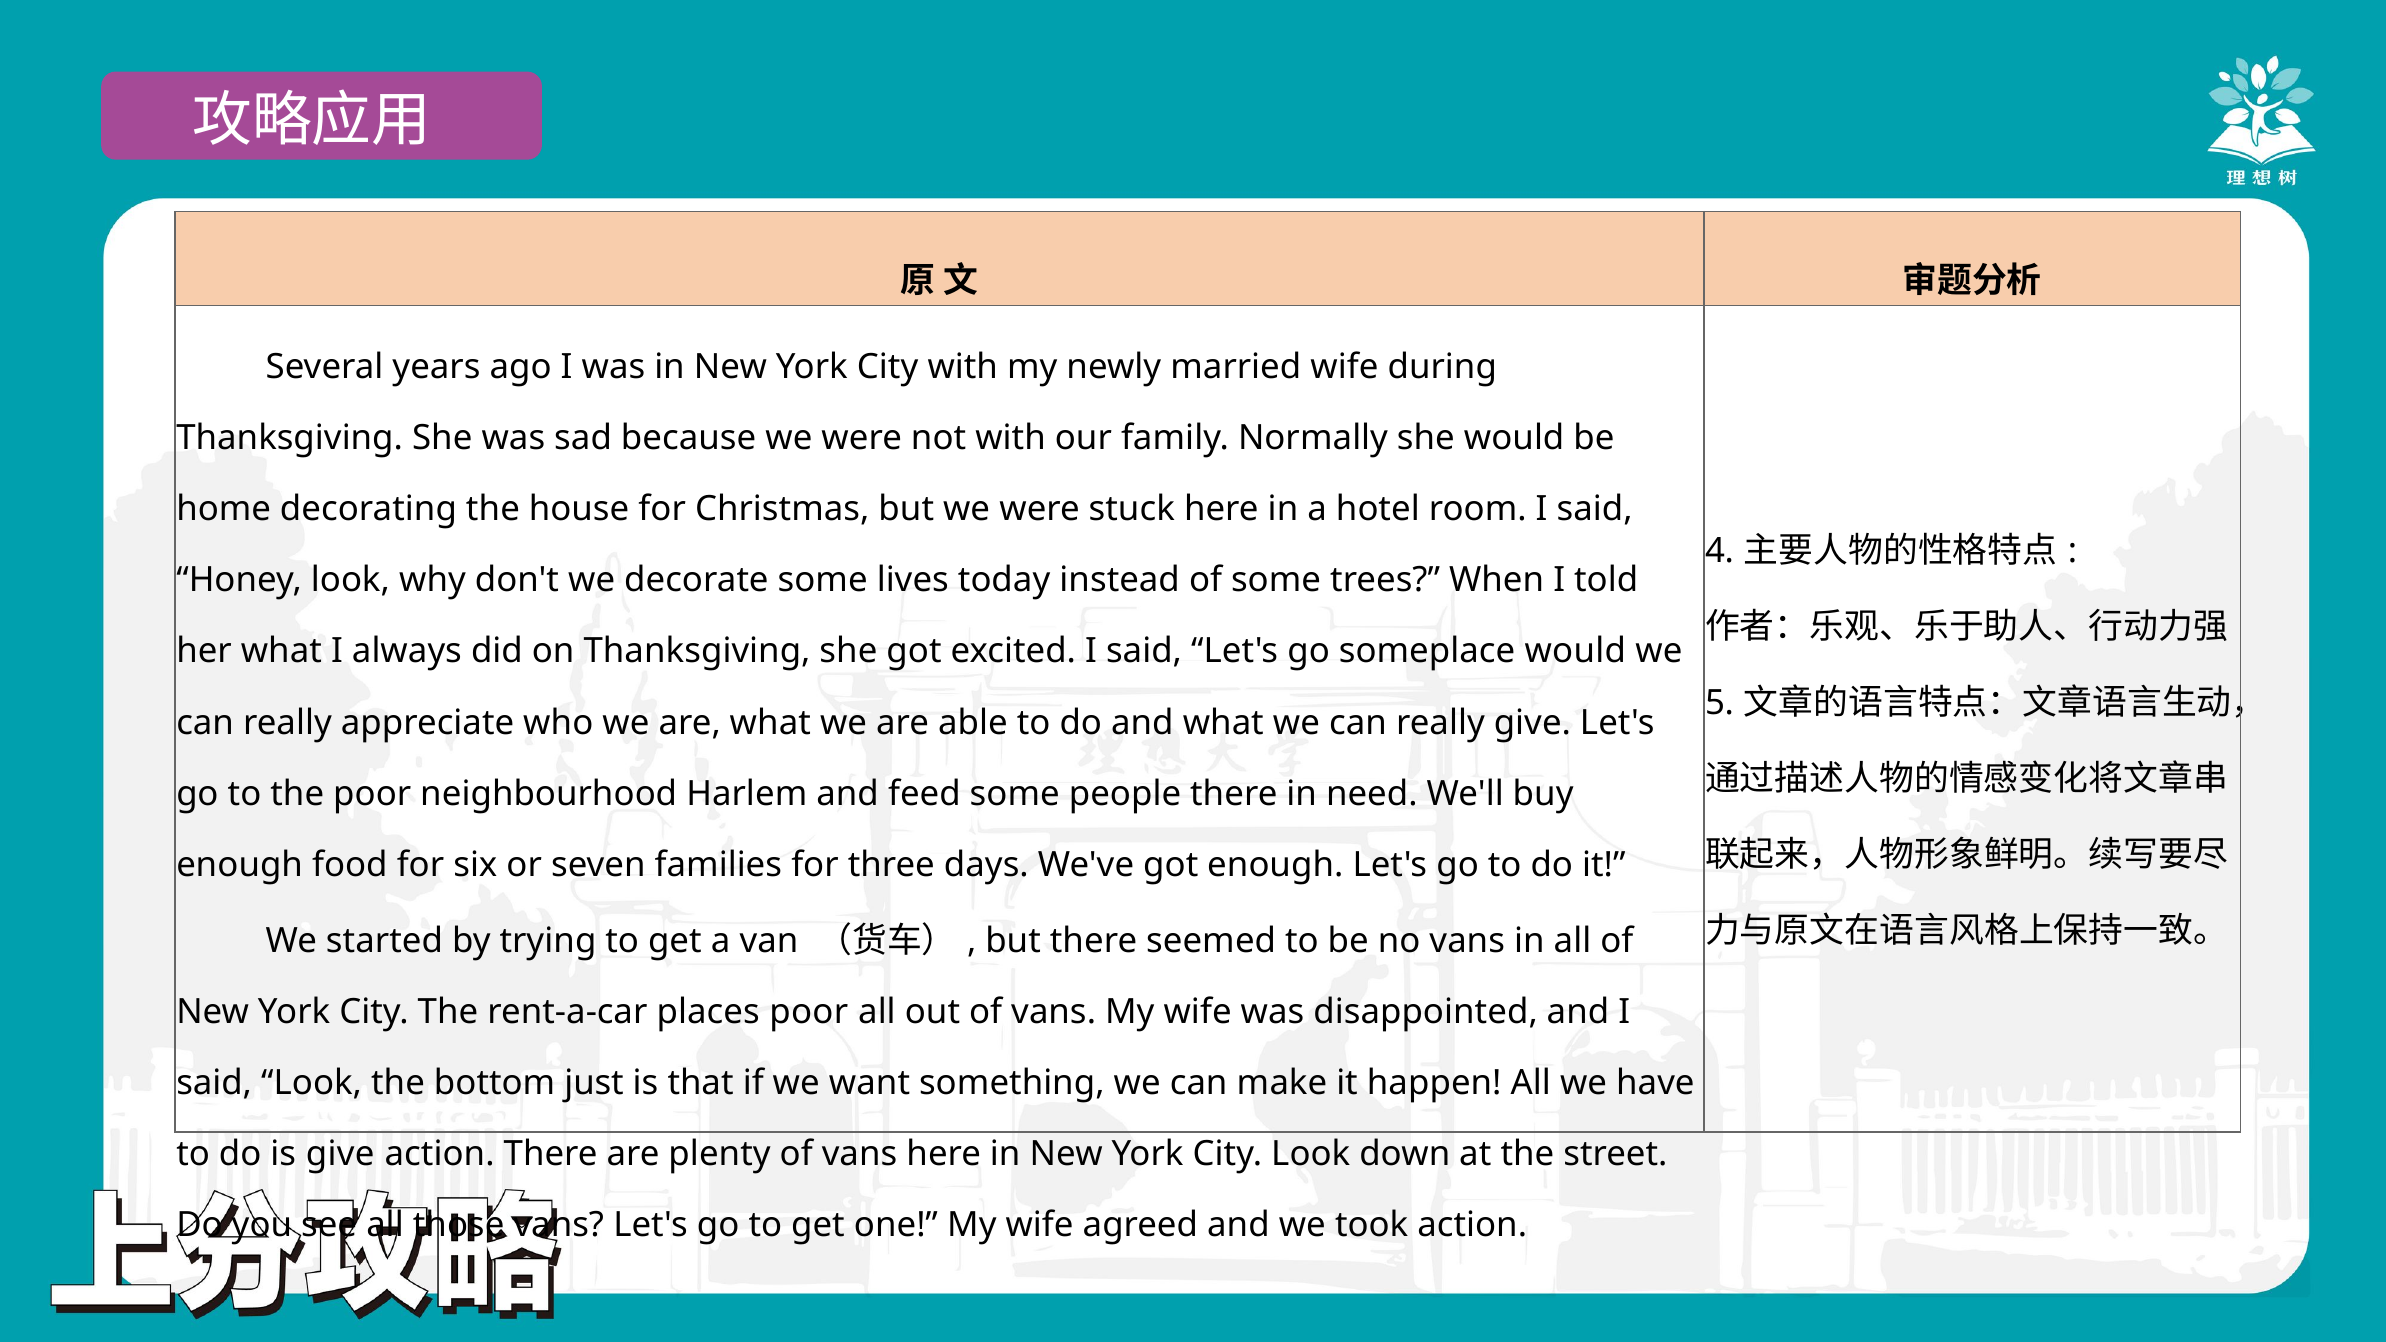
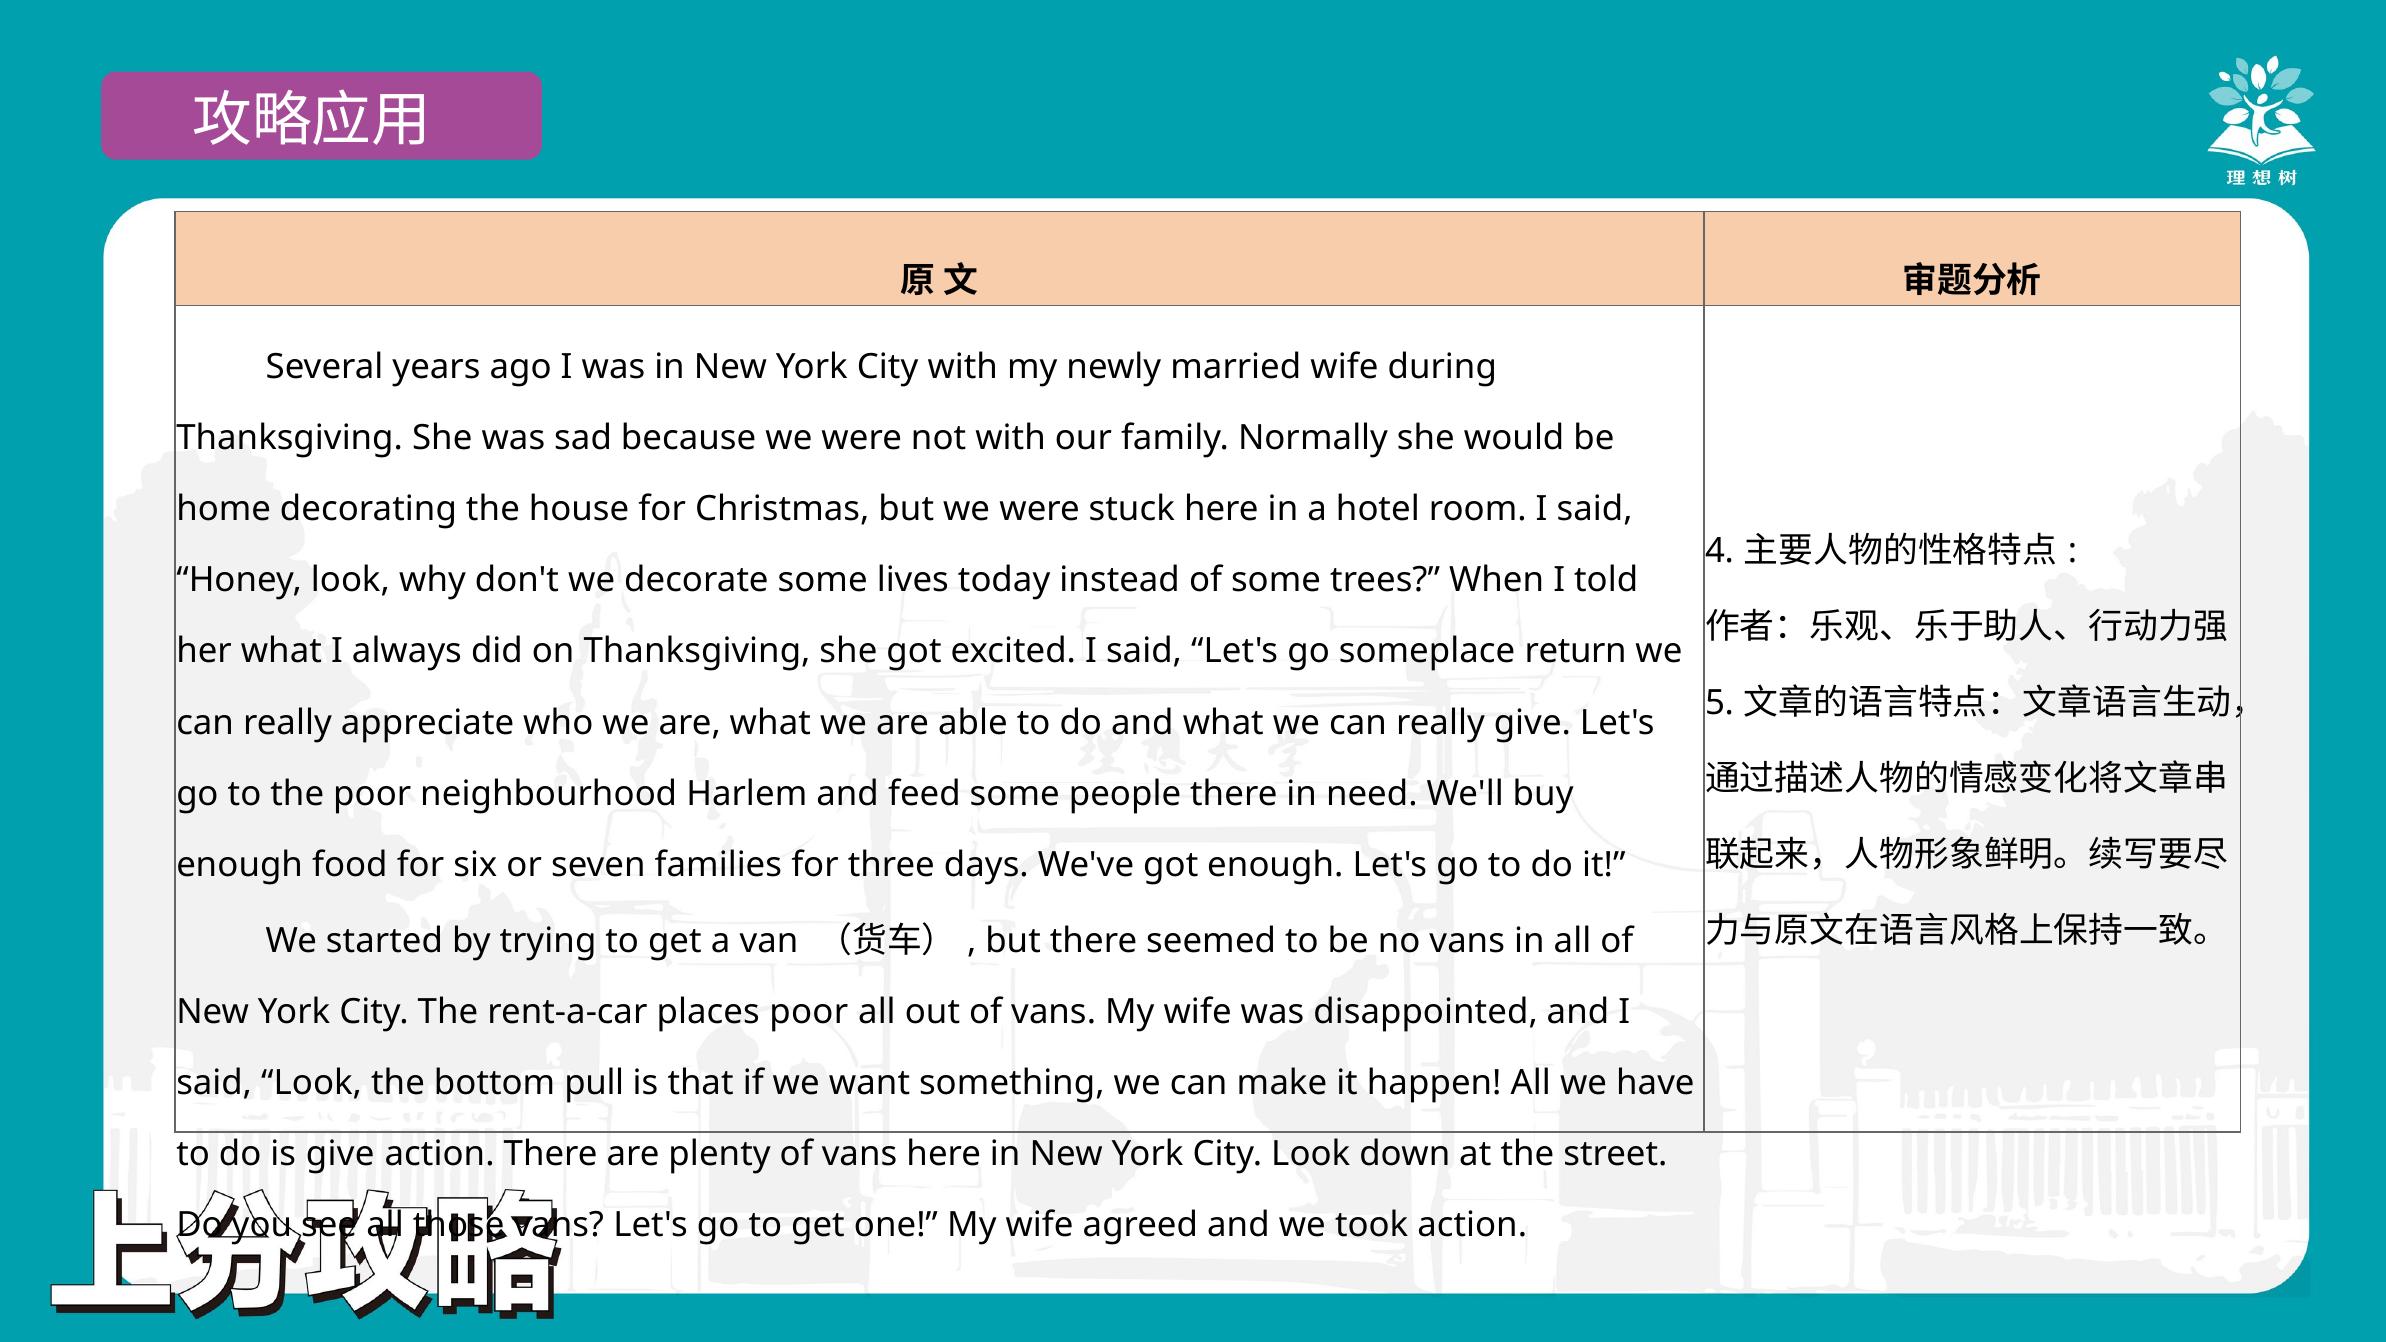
someplace would: would -> return (1576, 652)
just: just -> pull (594, 1083)
